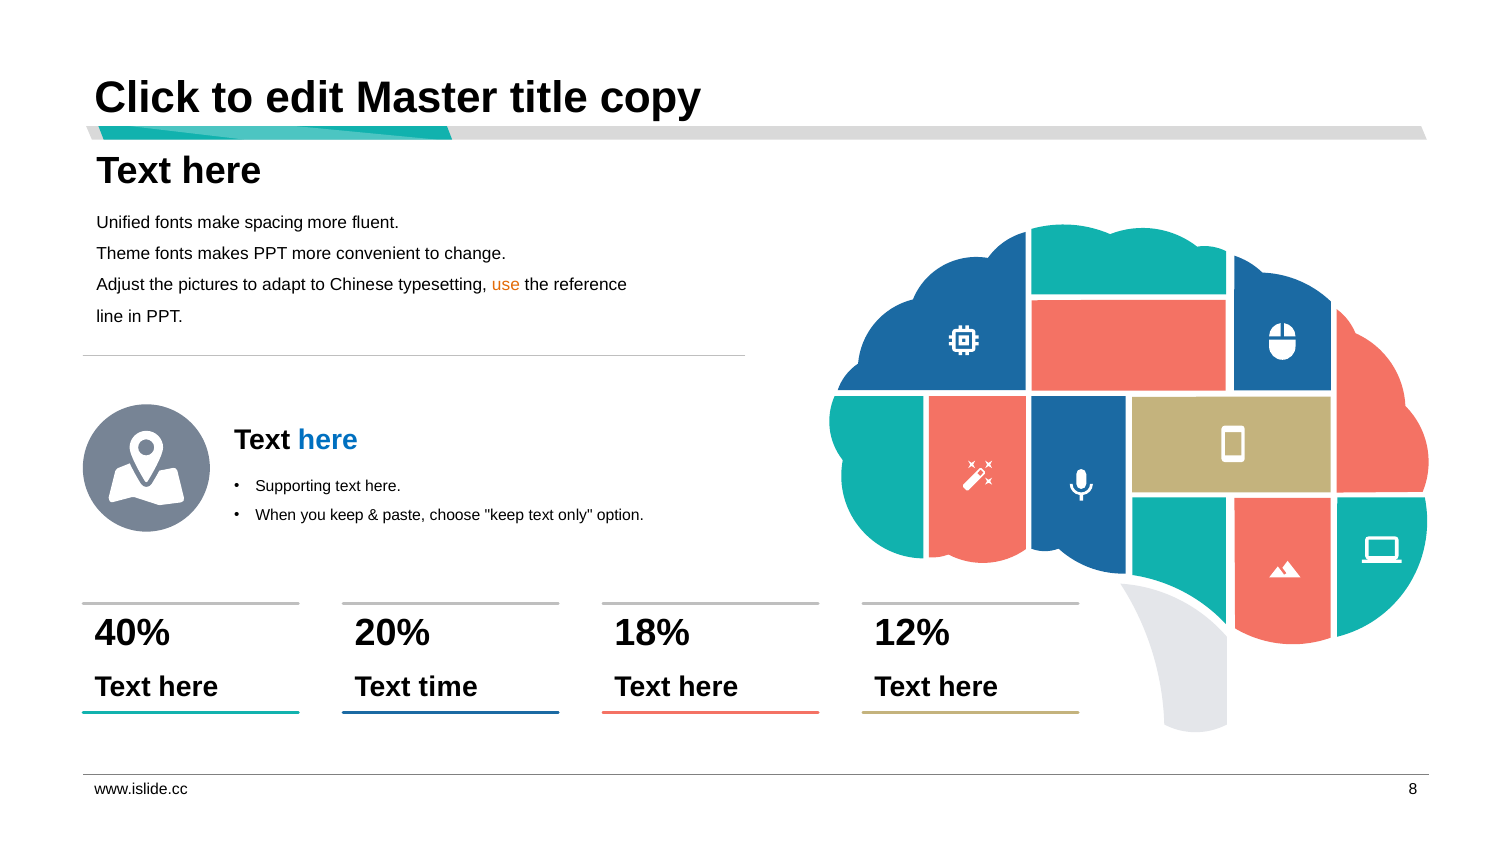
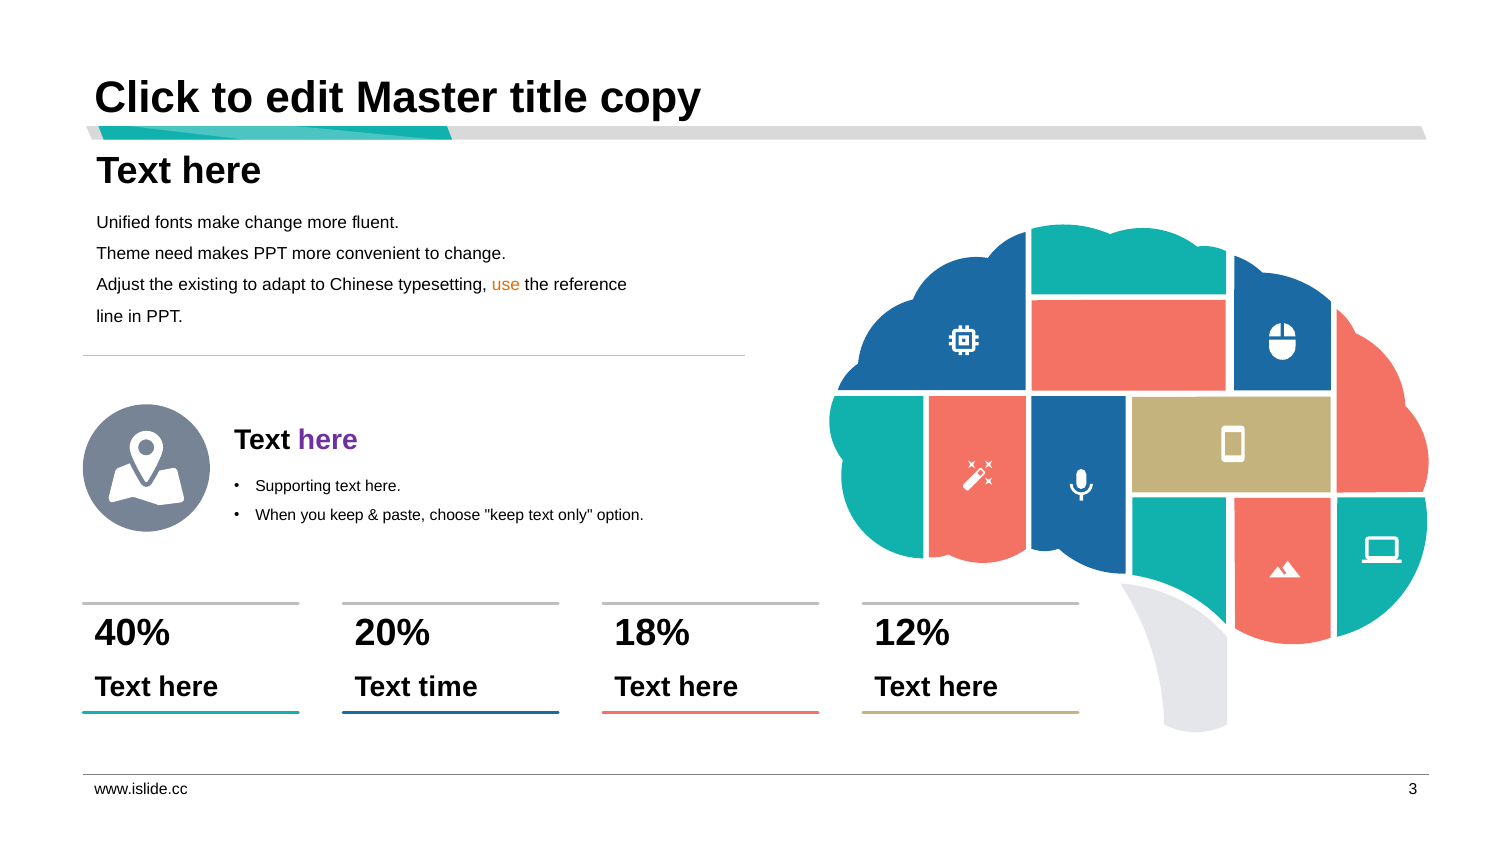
make spacing: spacing -> change (274, 223)
Theme fonts: fonts -> need (174, 254)
pictures: pictures -> existing (208, 285)
here colour: blue -> purple (328, 440)
8: 8 -> 3 (1413, 789)
